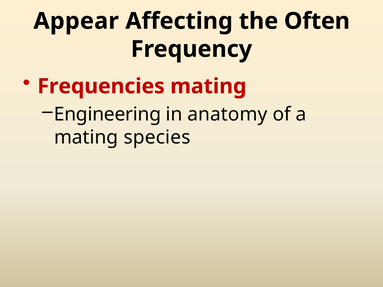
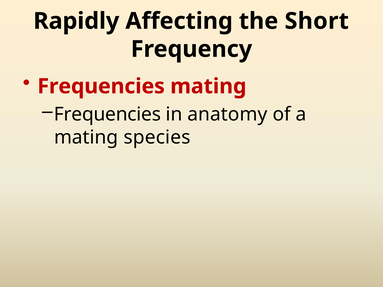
Appear: Appear -> Rapidly (76, 21)
Often: Often -> Short (317, 21)
Engineering: Engineering -> Frequencies (107, 114)
